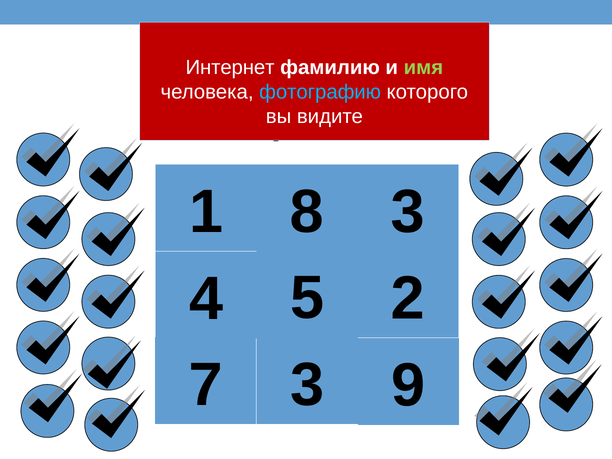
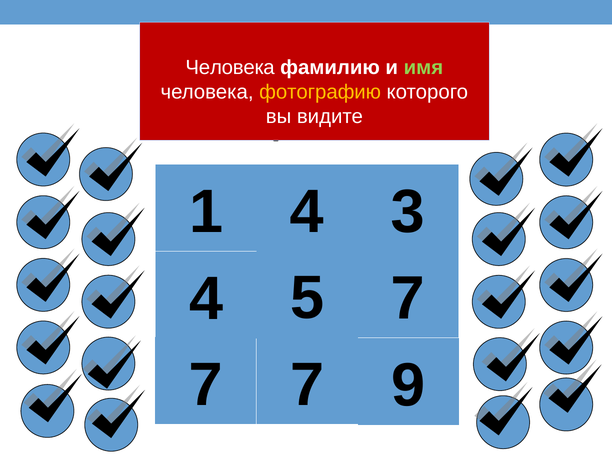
Интернет: Интернет -> Человека (230, 67)
фотографию colour: light blue -> yellow (320, 92)
1 8: 8 -> 4 (307, 212)
5 2: 2 -> 7 (408, 299)
3: 3 -> 7 (307, 385)
